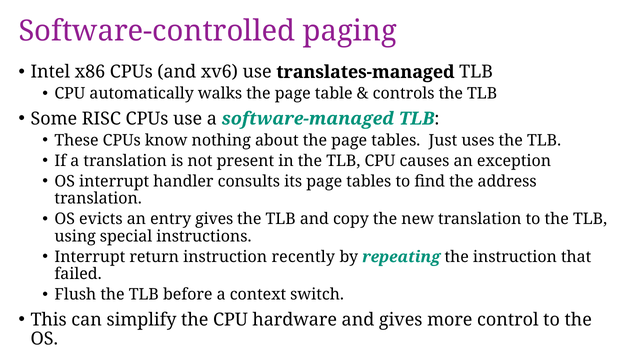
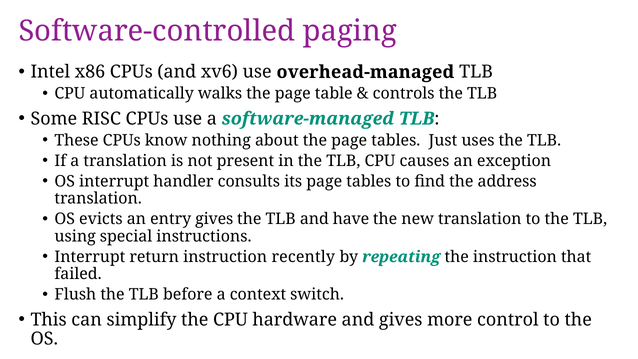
translates-managed: translates-managed -> overhead-managed (365, 72)
copy: copy -> have (351, 219)
